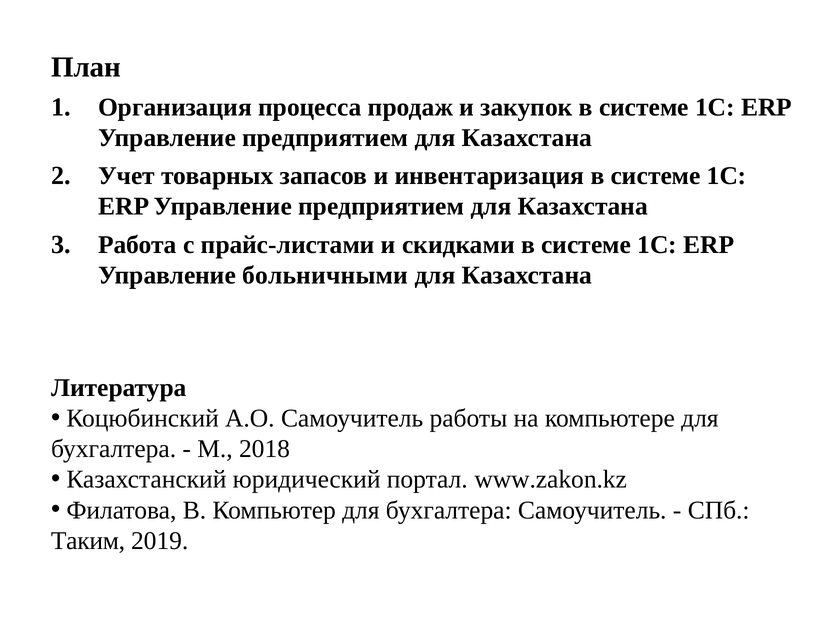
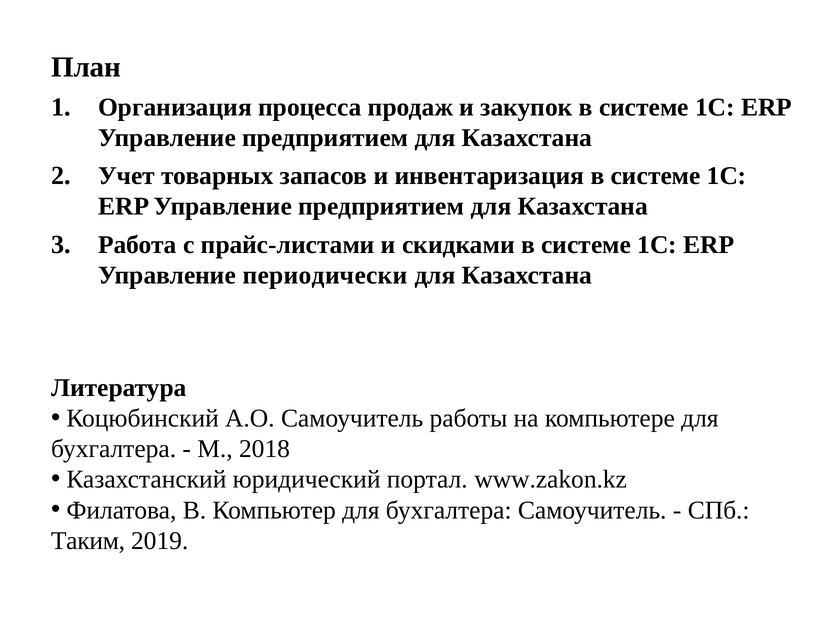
больничными: больничными -> периодически (325, 275)
